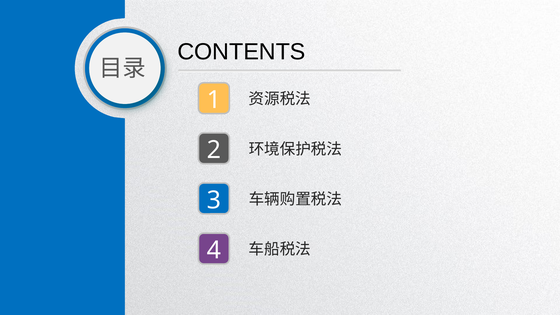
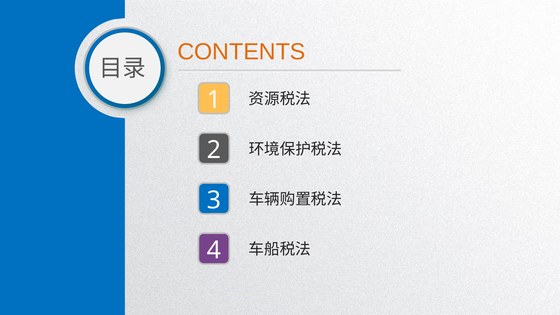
CONTENTS colour: black -> orange (241, 52)
